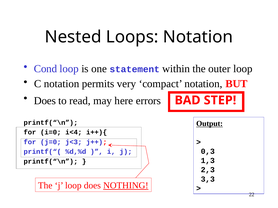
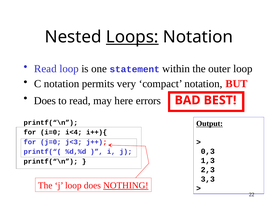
Loops underline: none -> present (132, 37)
Cond: Cond -> Read (45, 69)
STEP: STEP -> BEST (220, 101)
